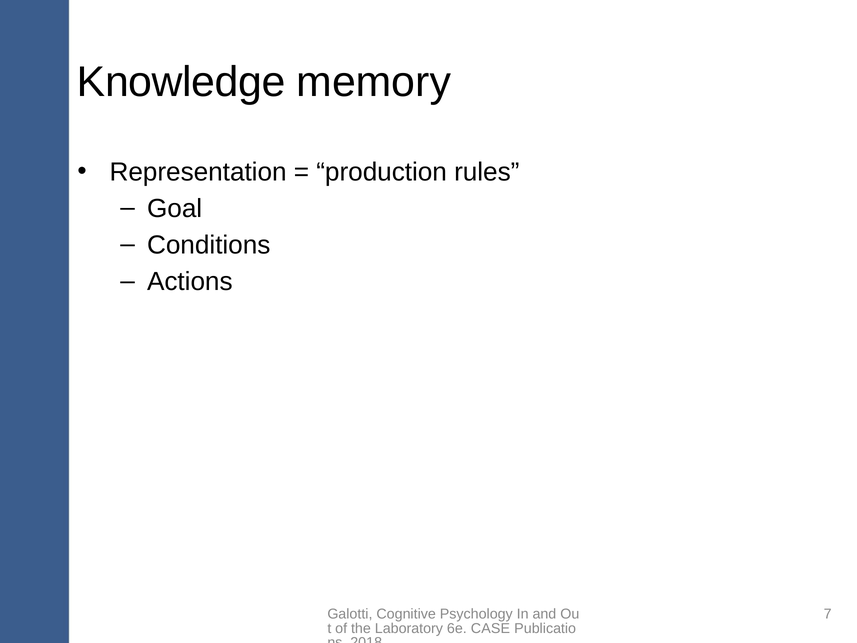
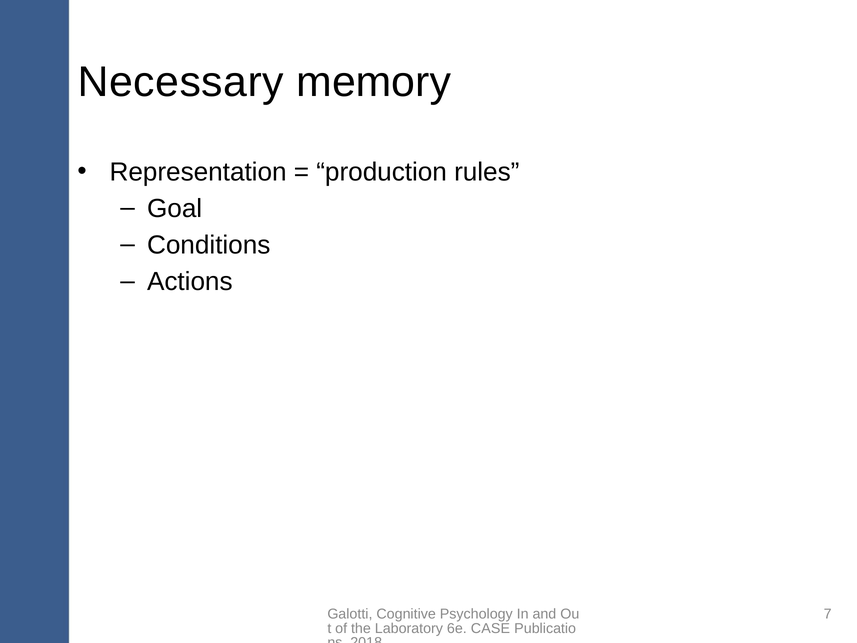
Knowledge: Knowledge -> Necessary (181, 82)
